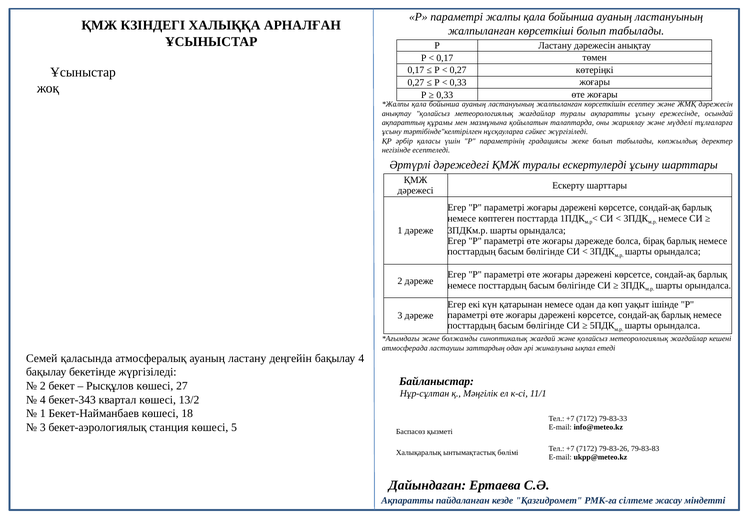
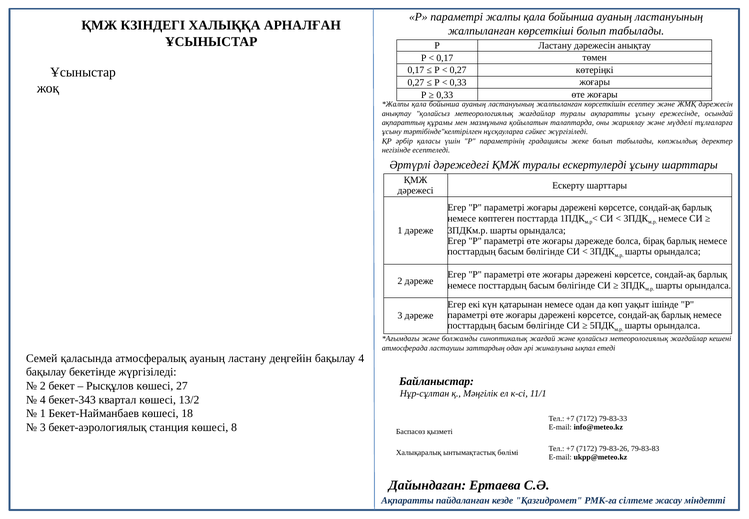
5: 5 -> 8 (234, 427)
